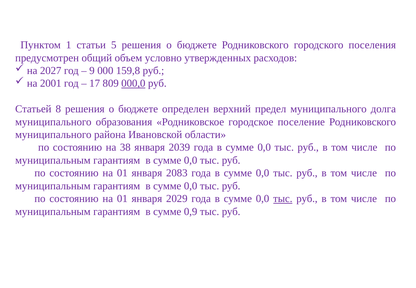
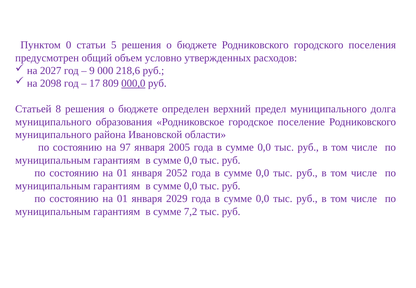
1: 1 -> 0 (69, 45)
159,8: 159,8 -> 218,6 (128, 71)
2001: 2001 -> 2098 (51, 83)
38: 38 -> 97 (125, 147)
2039: 2039 -> 2005 (179, 147)
2083: 2083 -> 2052 (177, 173)
тыс underline: present -> none (283, 199)
0,9: 0,9 -> 7,2 (191, 211)
